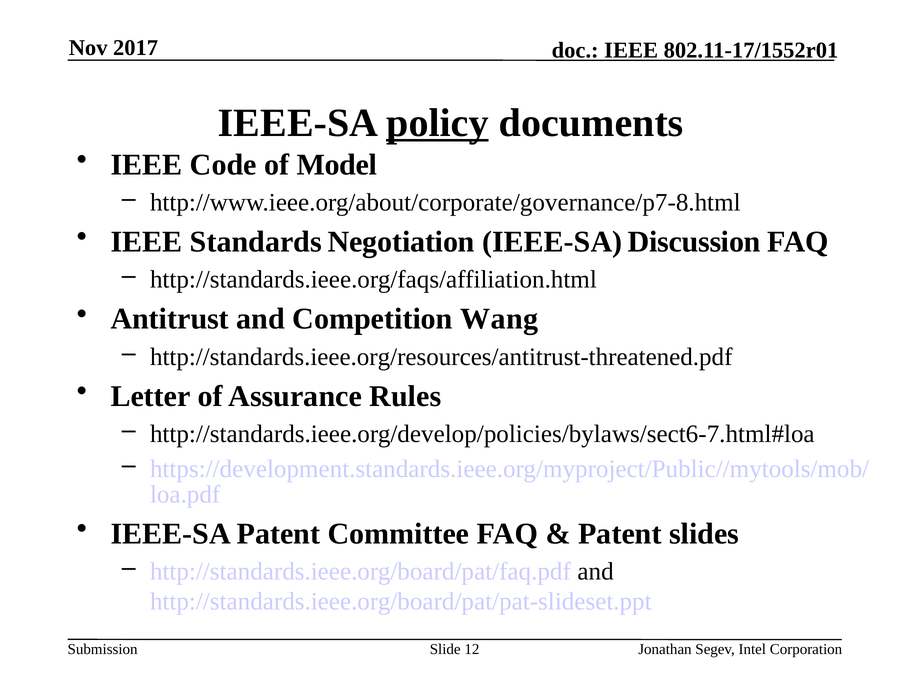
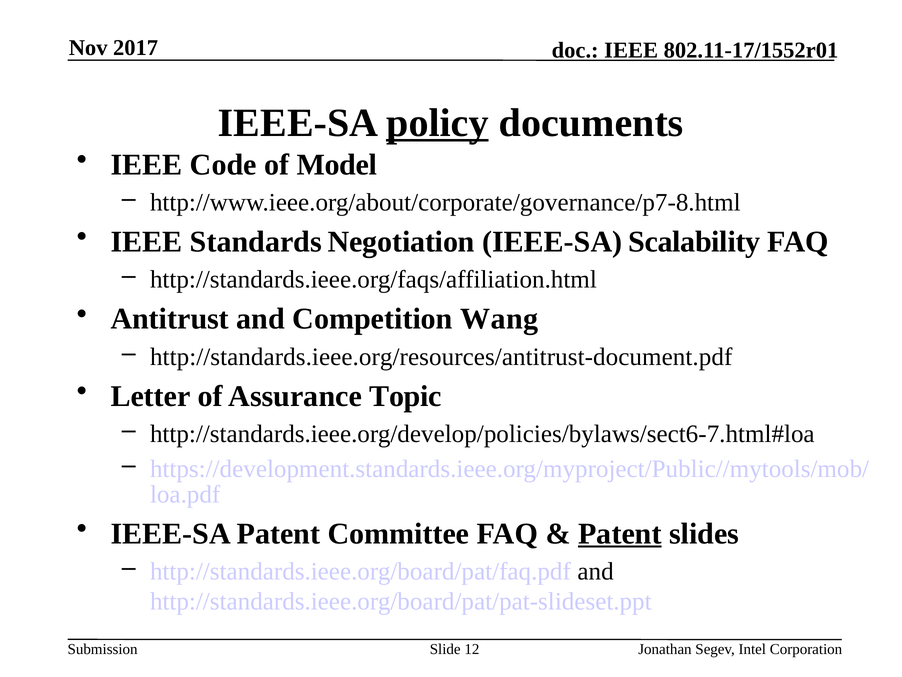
Discussion: Discussion -> Scalability (694, 242)
http://standards.ieee.org/resources/antitrust-threatened.pdf: http://standards.ieee.org/resources/antitrust-threatened.pdf -> http://standards.ieee.org/resources/antitrust-document.pdf (441, 357)
Rules: Rules -> Topic (406, 396)
Patent underline: none -> present (620, 533)
